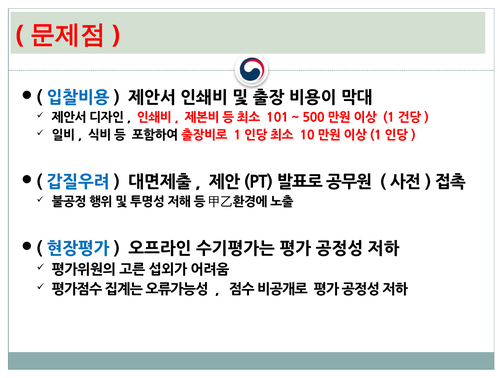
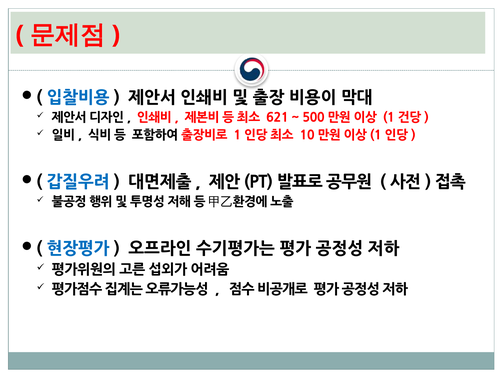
101: 101 -> 621 (277, 118)
